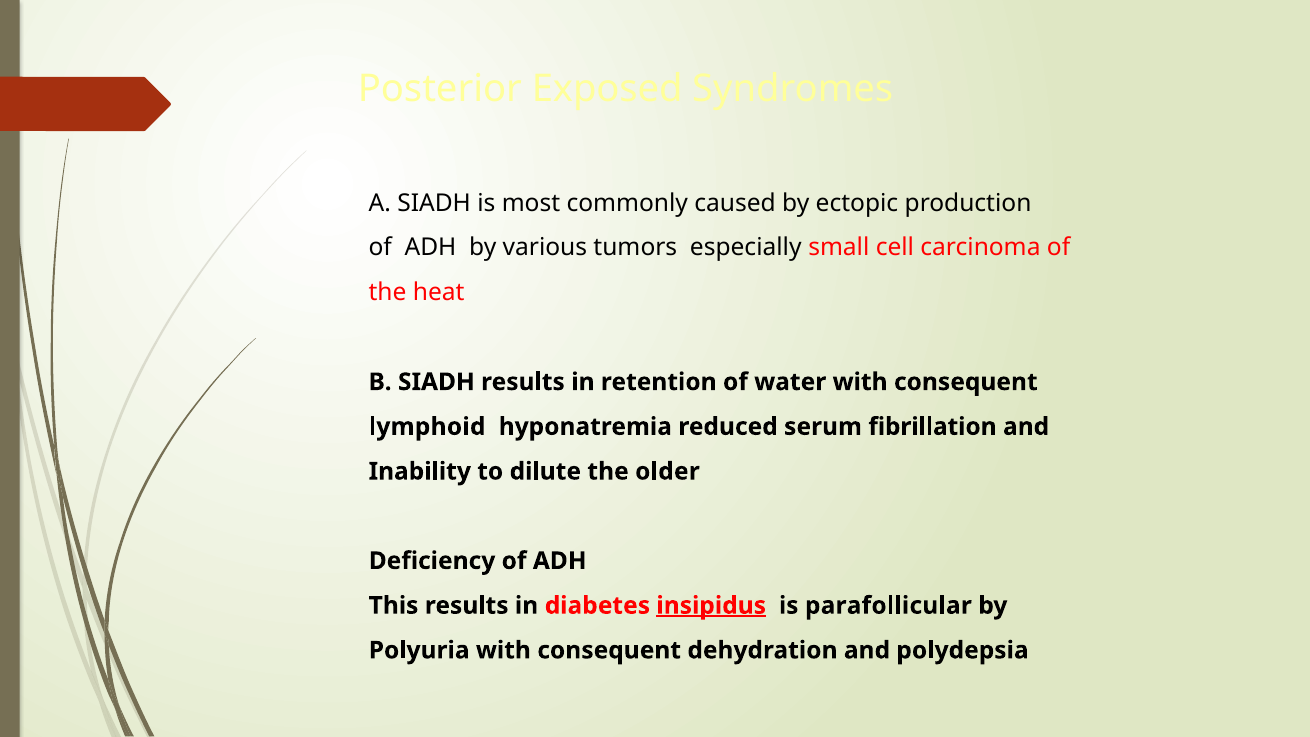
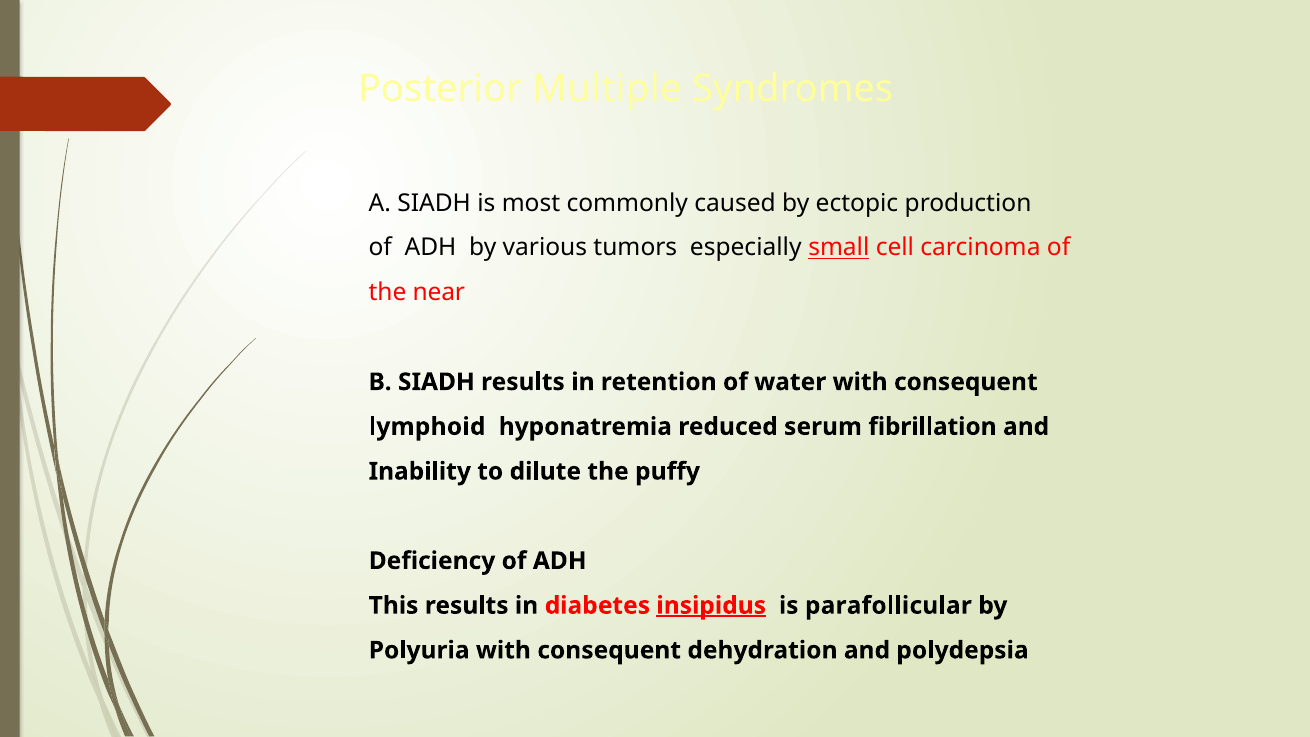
Exposed: Exposed -> Multiple (607, 89)
small underline: none -> present (839, 248)
heat: heat -> near (439, 292)
older: older -> puffy (668, 471)
